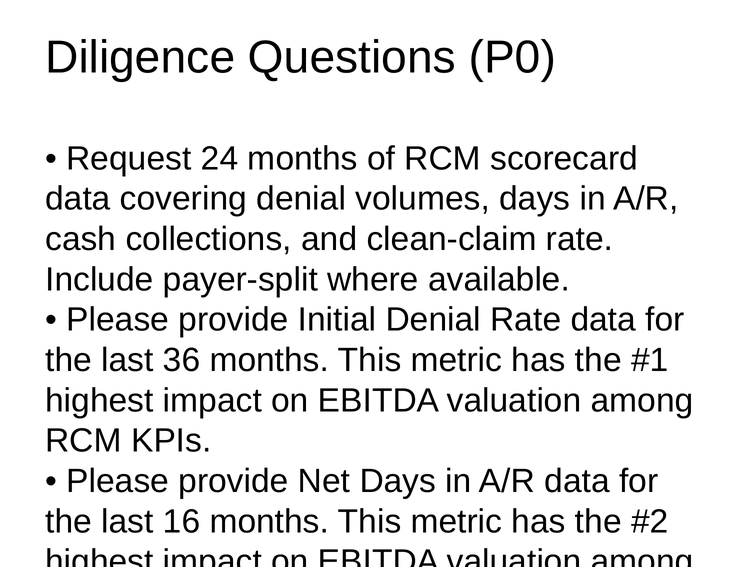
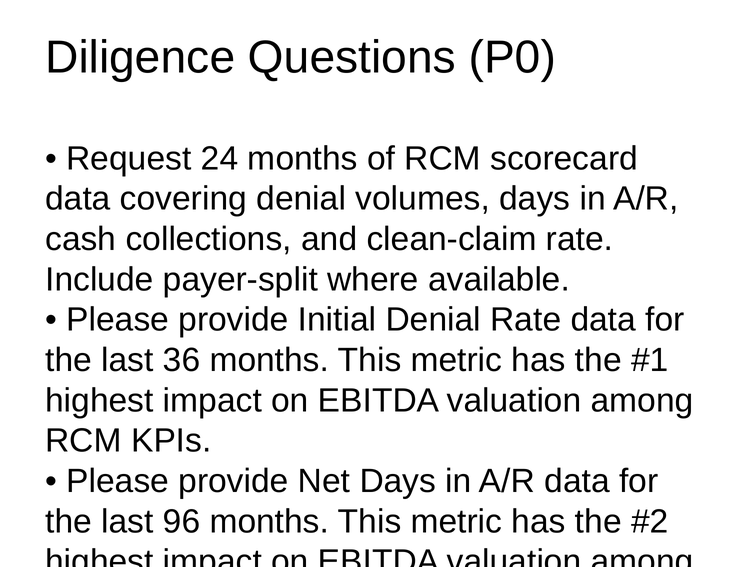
16: 16 -> 96 (182, 522)
